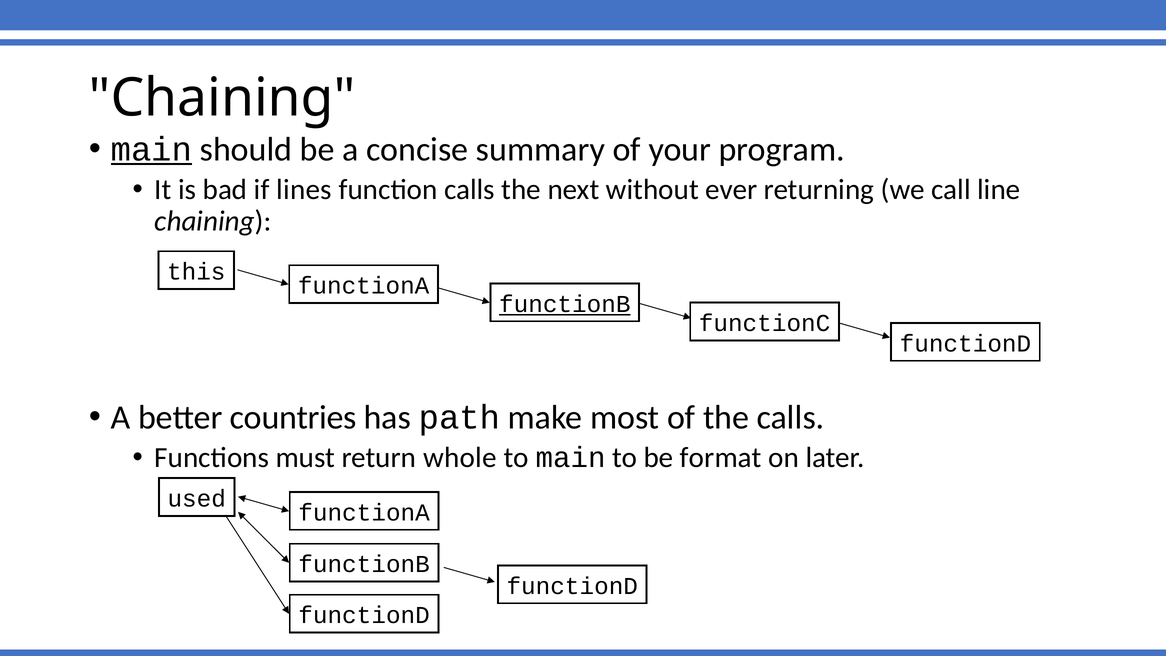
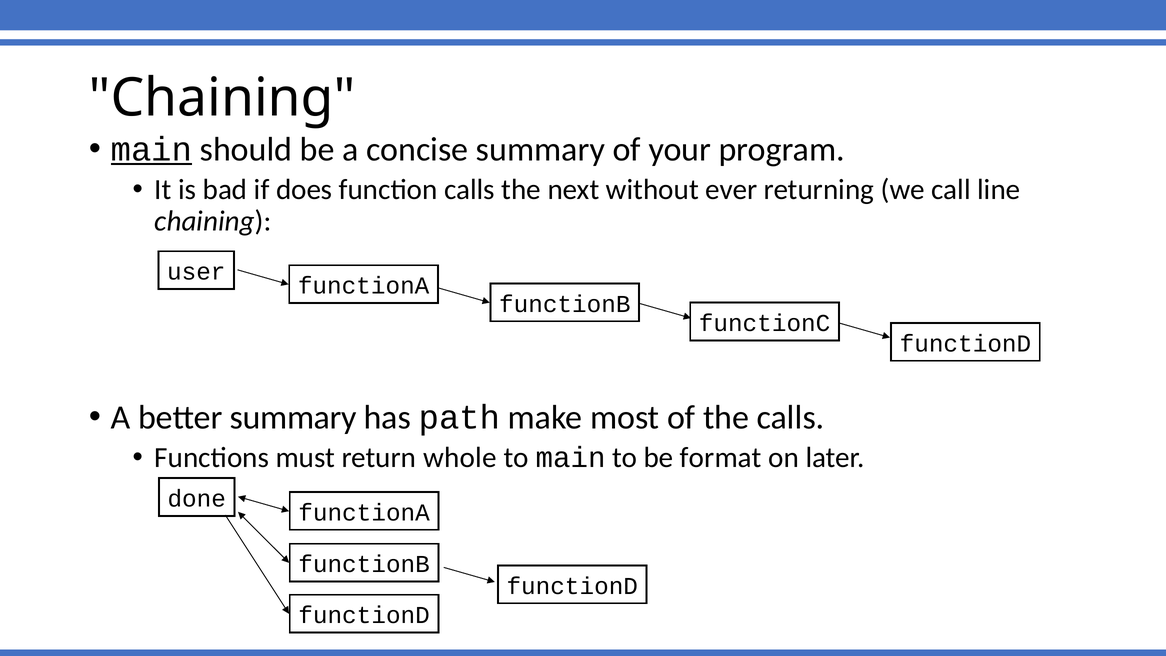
lines: lines -> does (304, 190)
this: this -> user (196, 272)
functionB underline: present -> none (565, 304)
better countries: countries -> summary (293, 417)
used: used -> done (197, 499)
